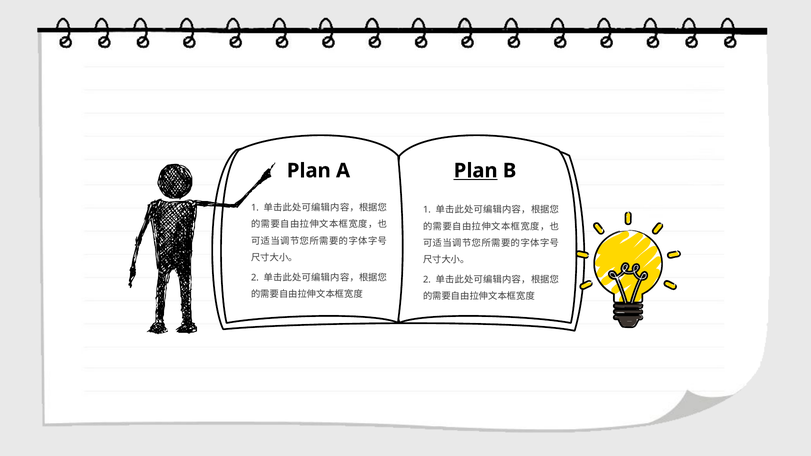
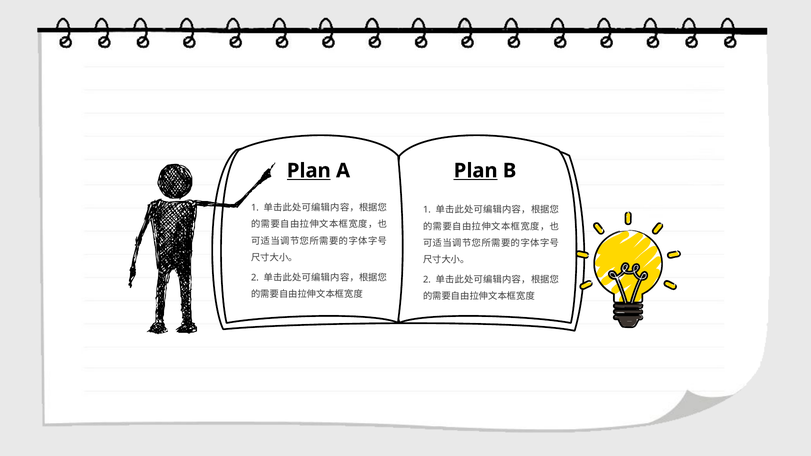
Plan underline: none -> present (309, 171)
